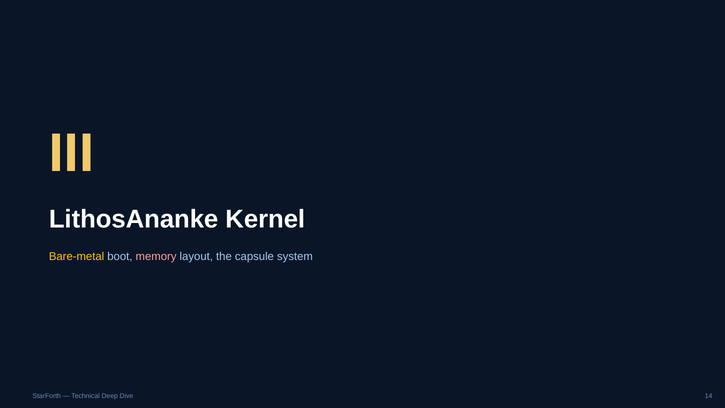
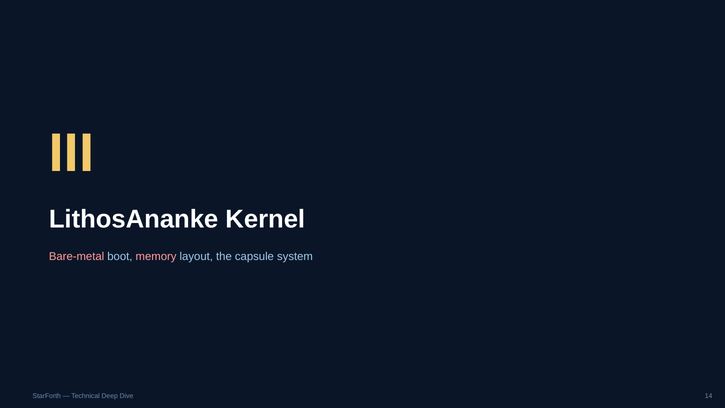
Bare-metal colour: yellow -> pink (77, 256)
